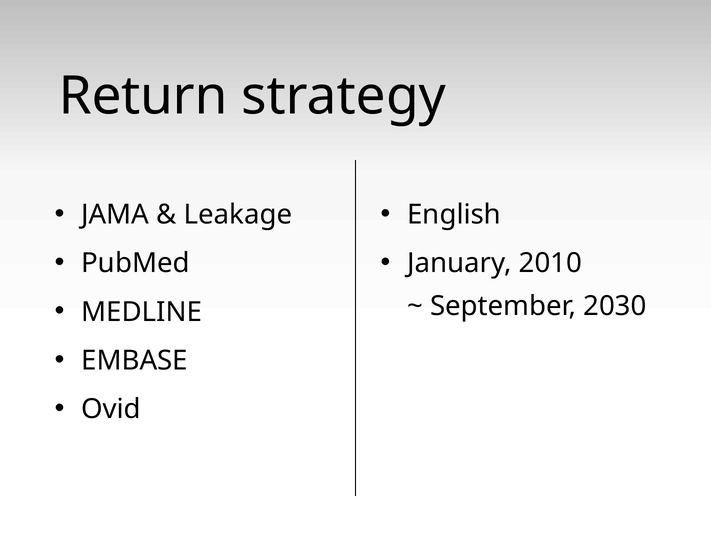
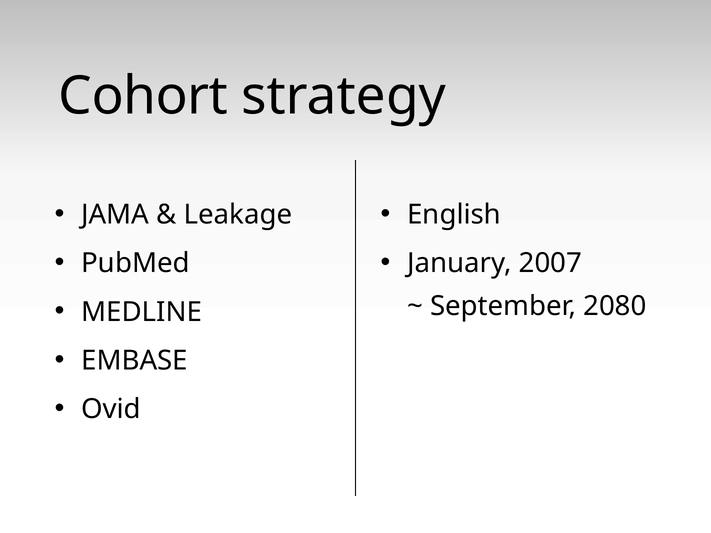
Return: Return -> Cohort (143, 96)
2010: 2010 -> 2007 (550, 263)
2030: 2030 -> 2080 (615, 306)
